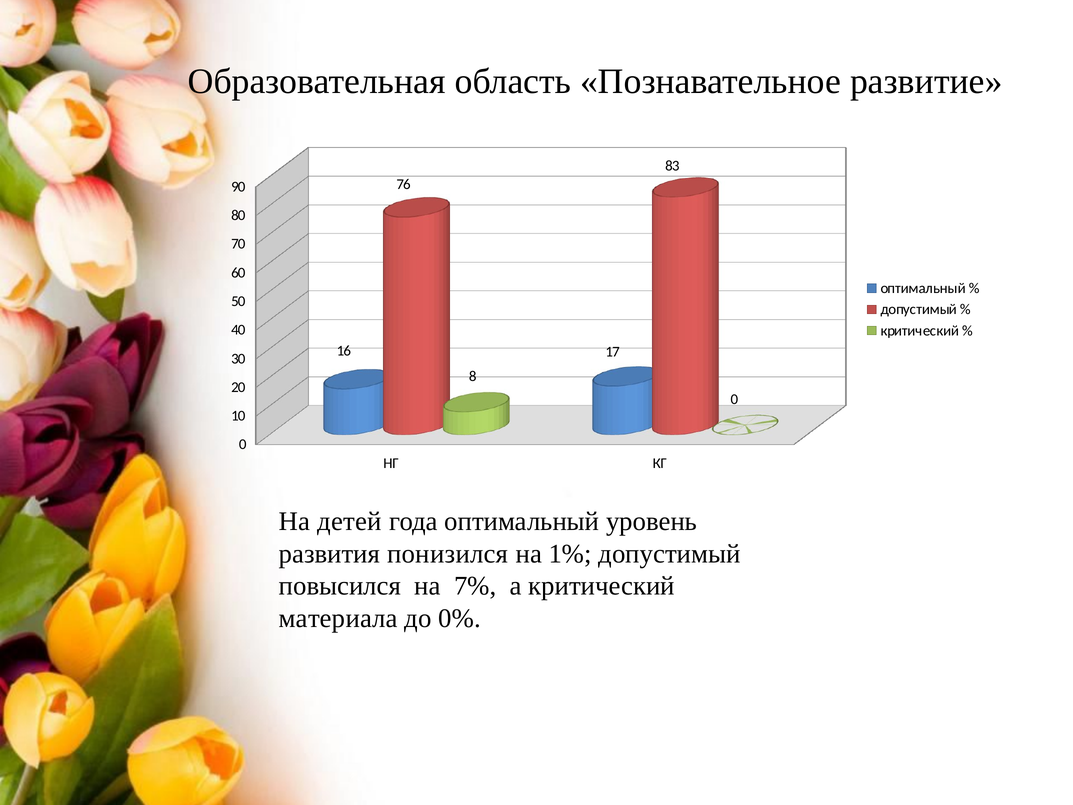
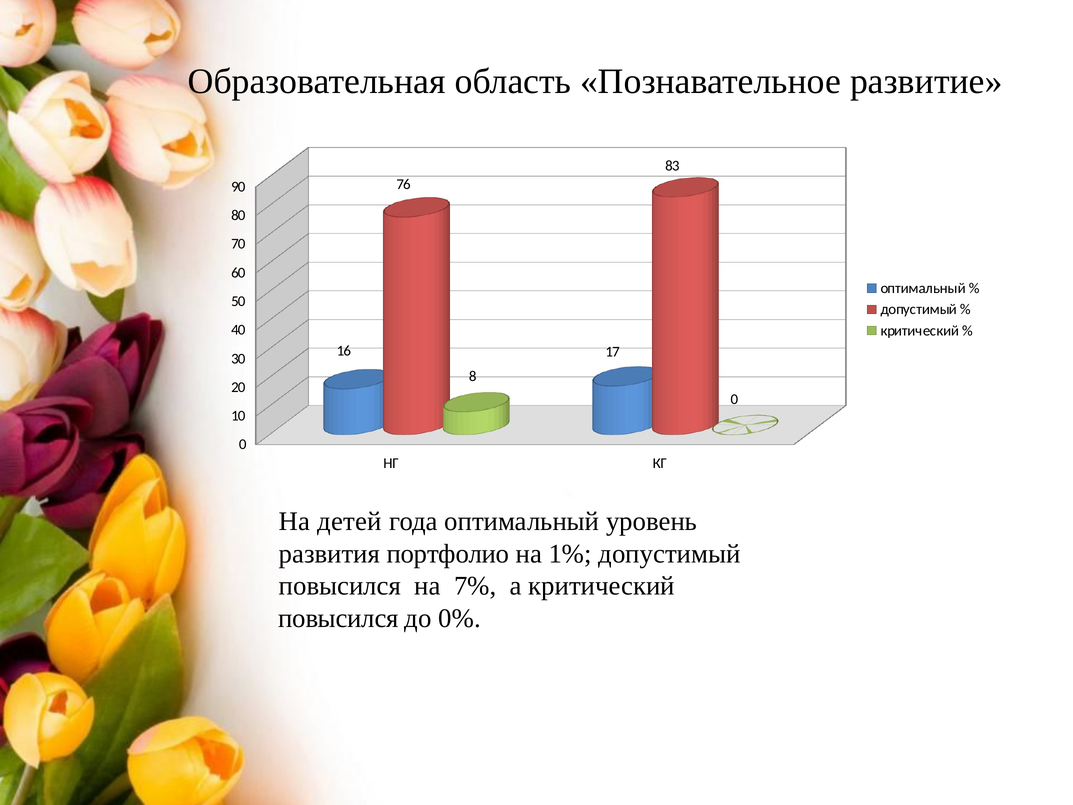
понизился: понизился -> портфолио (448, 554)
материала: материала -> повысился (338, 618)
